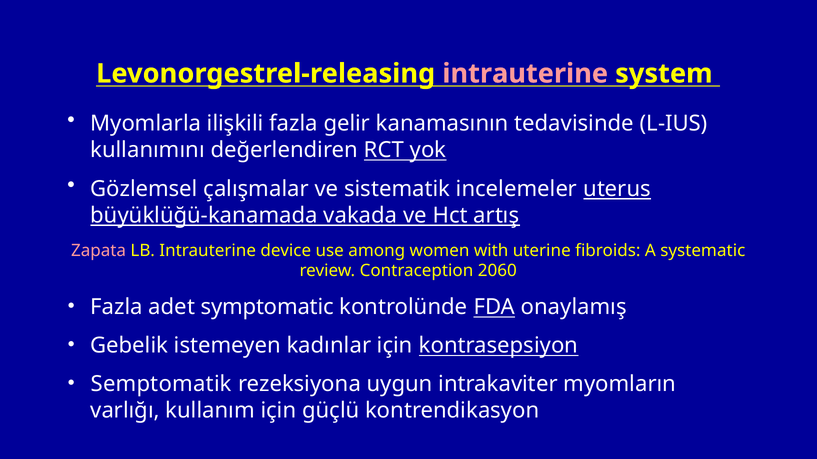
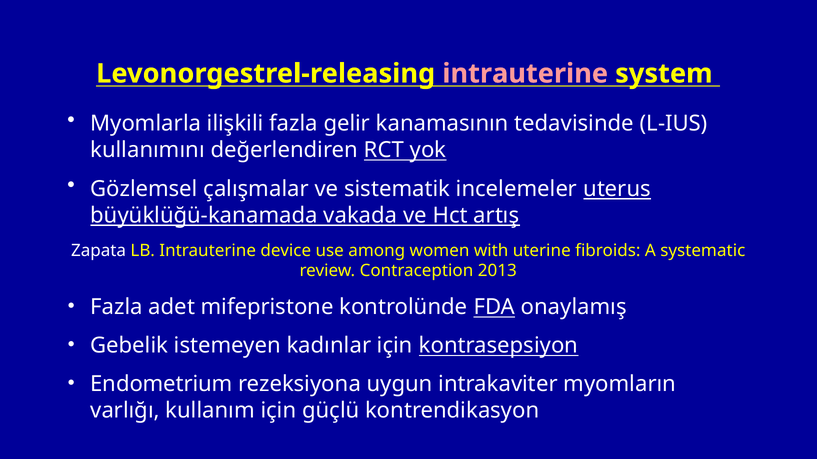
Zapata colour: pink -> white (99, 251)
2060: 2060 -> 2013 (497, 271)
symptomatic: symptomatic -> mifepristone (267, 307)
Semptomatik: Semptomatik -> Endometrium (161, 385)
